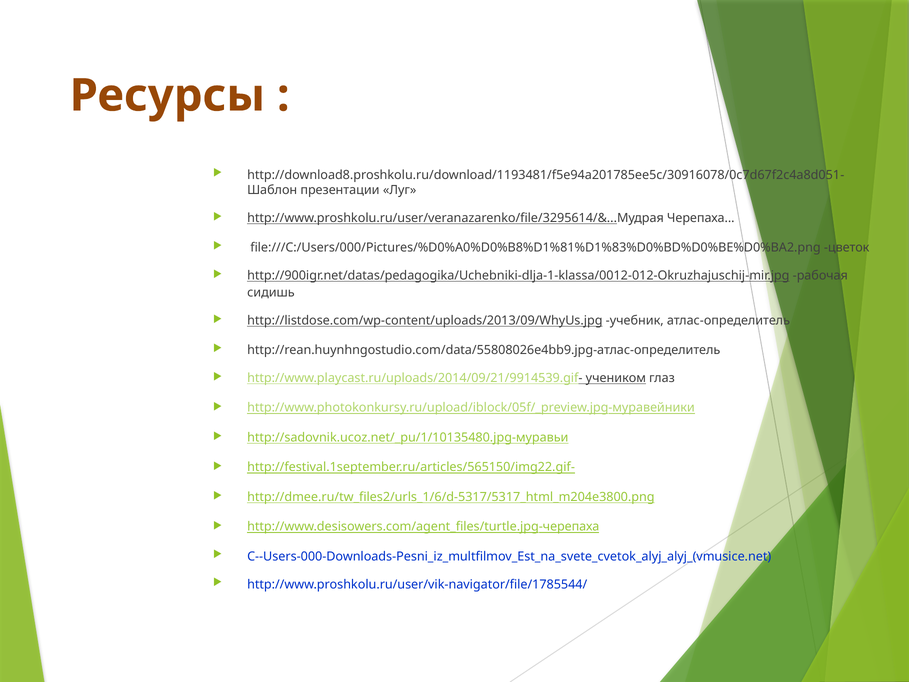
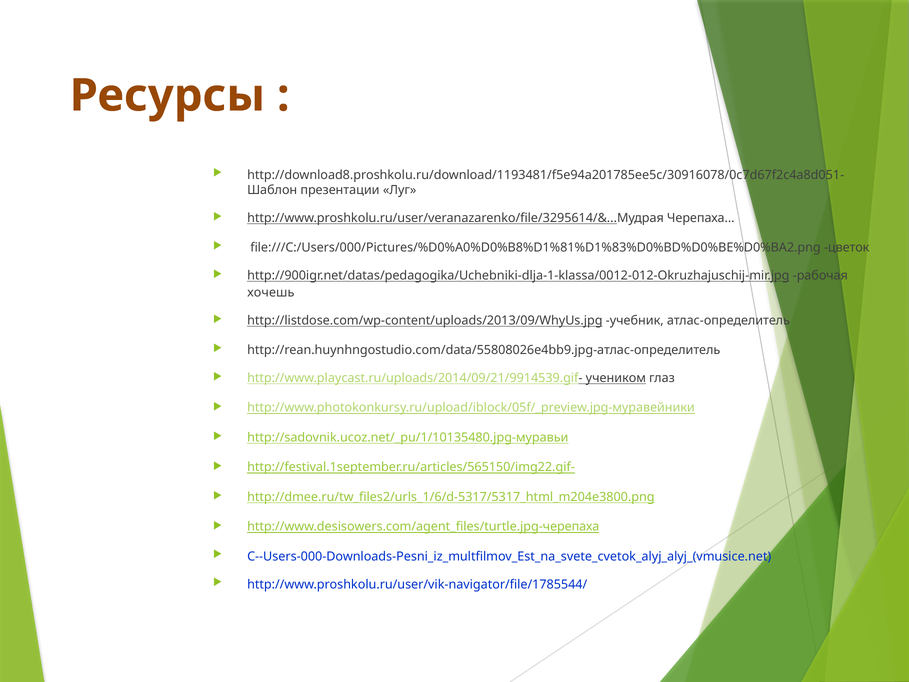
сидишь: сидишь -> хочешь (271, 293)
